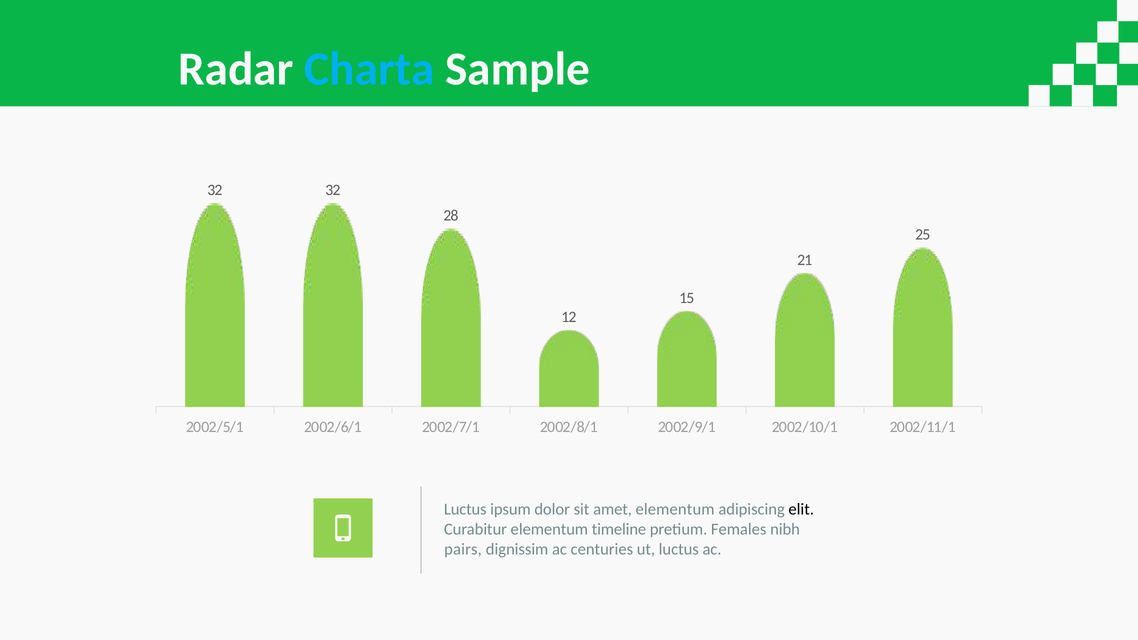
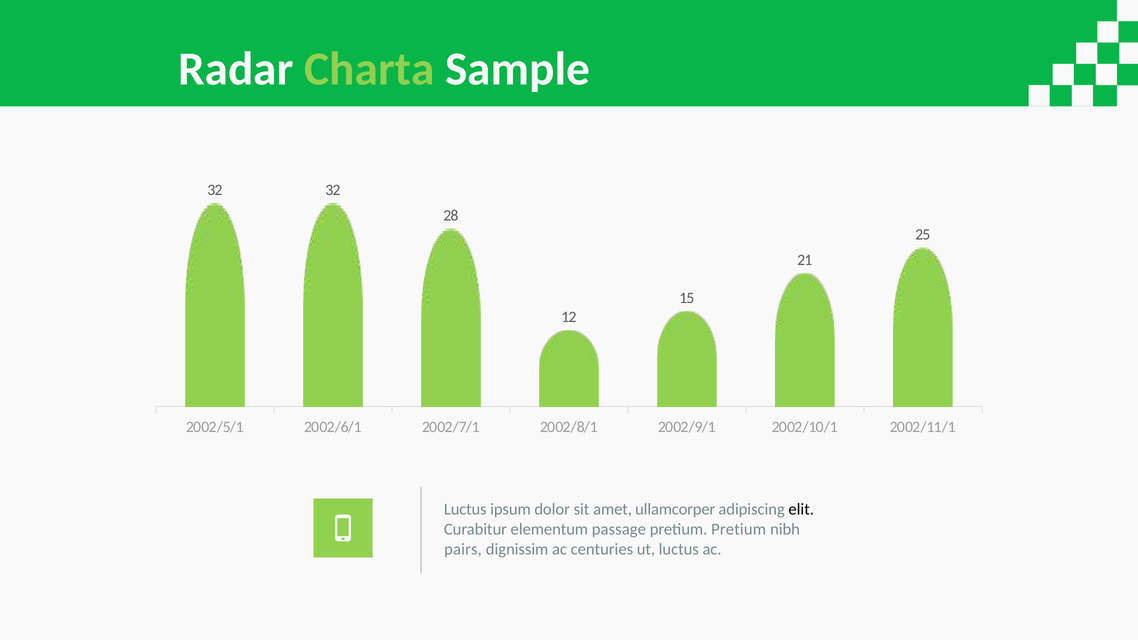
Charta colour: light blue -> light green (369, 69)
amet elementum: elementum -> ullamcorper (675, 510)
timeline: timeline -> passage (619, 529)
pretium Females: Females -> Pretium (739, 529)
